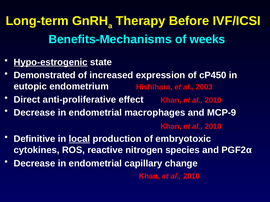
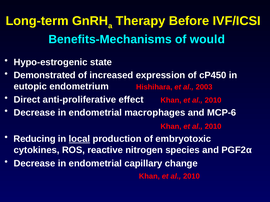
weeks: weeks -> would (207, 39)
Hypo‐estrogenic underline: present -> none (51, 62)
MCP‐9: MCP‐9 -> MCP‐6 (222, 113)
Definitive: Definitive -> Reducing (35, 139)
